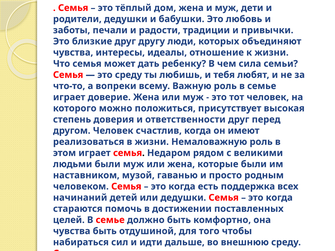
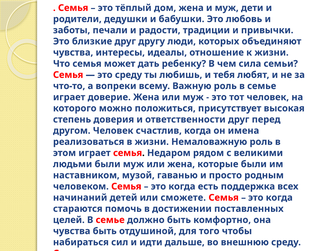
имеют: имеют -> имена (243, 131)
или дедушки: дедушки -> сможете (183, 198)
